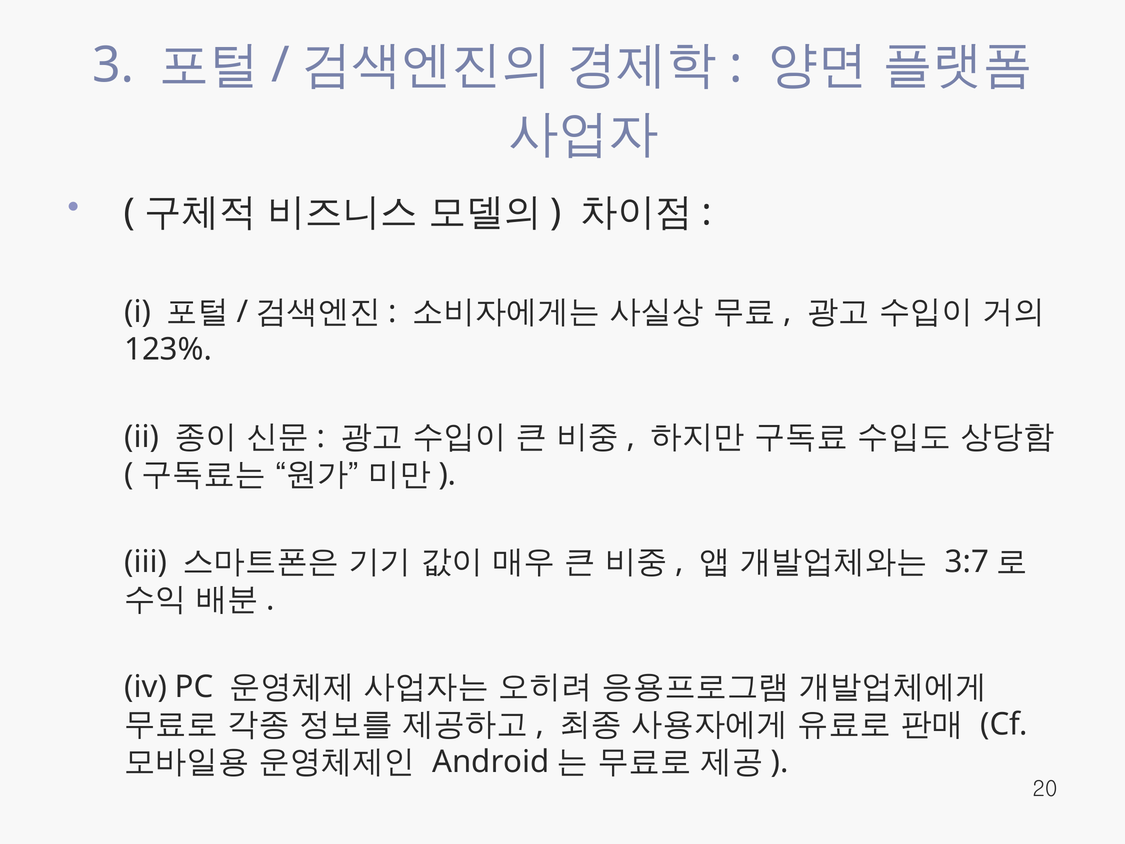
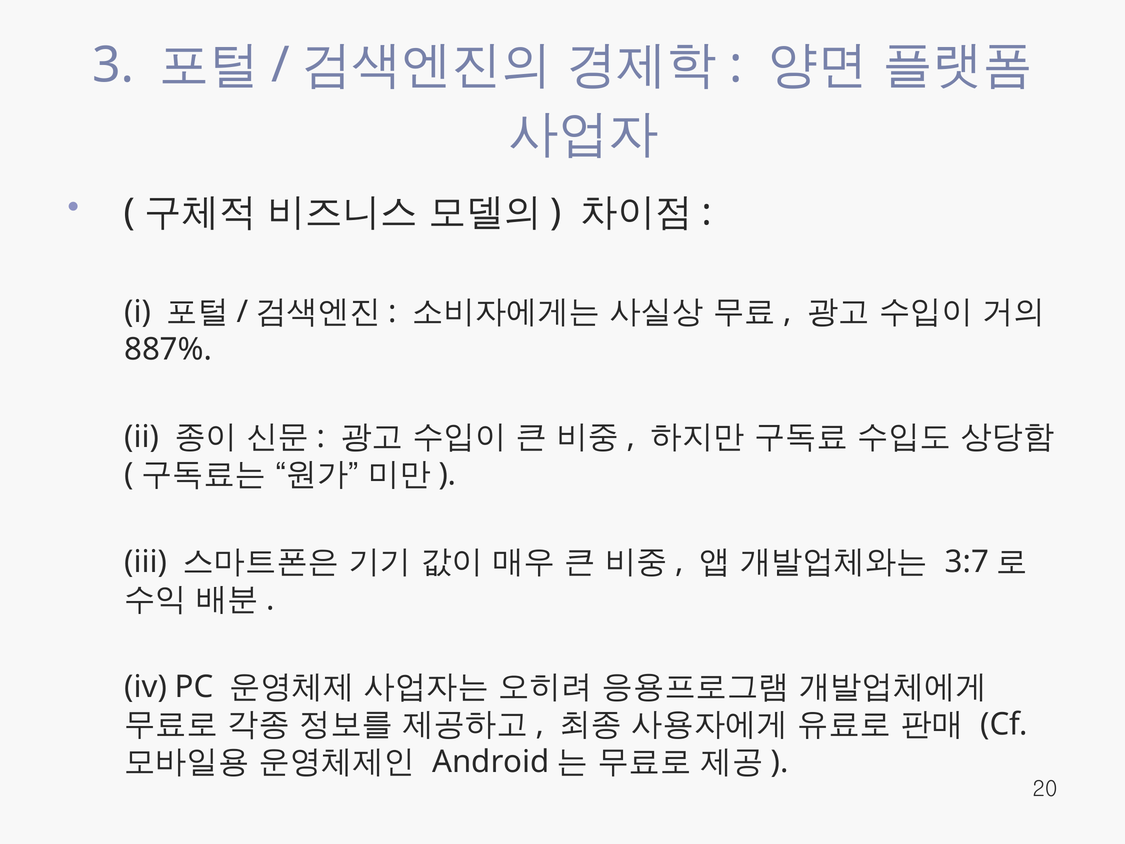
123%: 123% -> 887% (168, 349)
